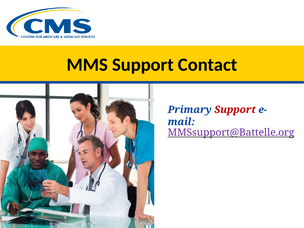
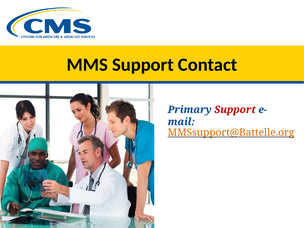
MMSsupport@Battelle.org colour: purple -> orange (231, 132)
